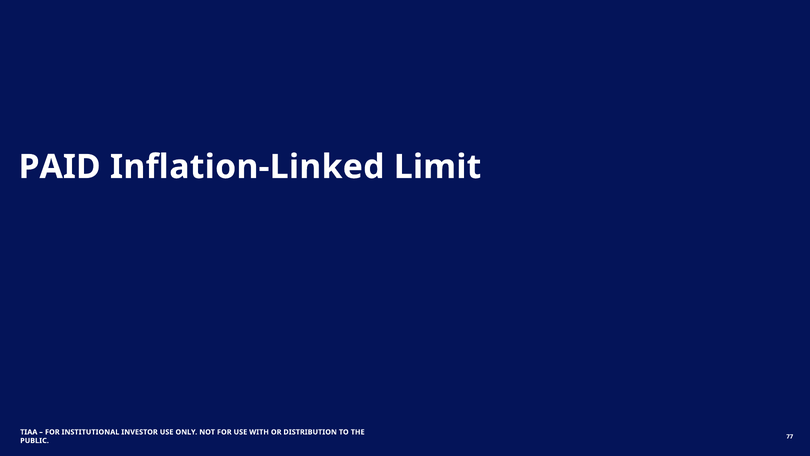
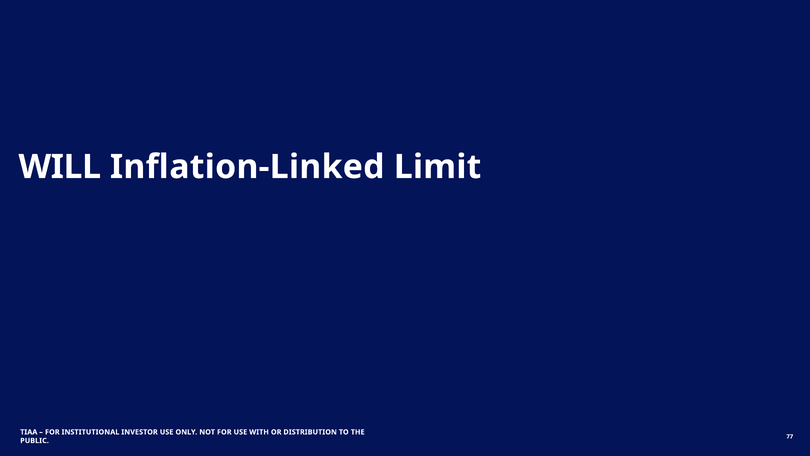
PAID: PAID -> WILL (60, 167)
